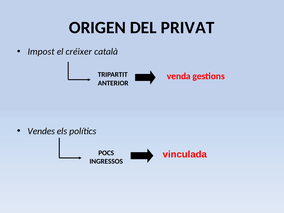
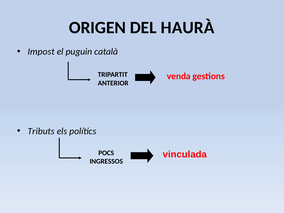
PRIVAT: PRIVAT -> HAURÀ (188, 27)
créixer: créixer -> puguin (79, 52)
Vendes: Vendes -> Tributs (41, 131)
